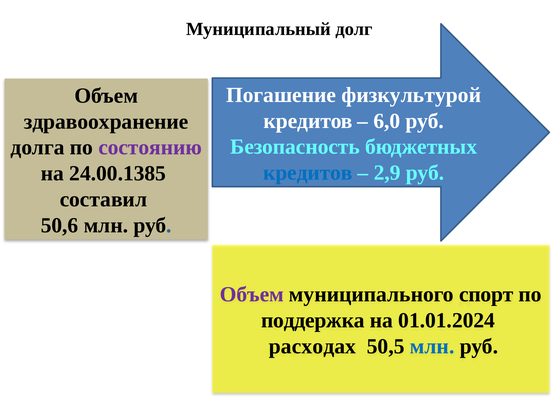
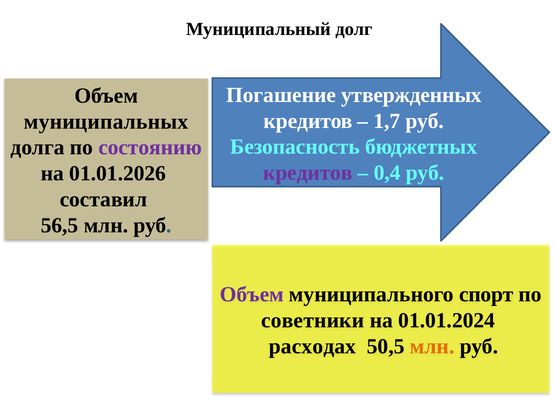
физкультурой: физкультурой -> утвержденных (411, 95)
6,0: 6,0 -> 1,7 (387, 121)
здравоохранение: здравоохранение -> муниципальных (106, 121)
кредитов colour: blue -> purple (308, 173)
2,9: 2,9 -> 0,4 (387, 173)
24.00.1385: 24.00.1385 -> 01.01.2026 (118, 173)
50,6: 50,6 -> 56,5 (60, 225)
поддержка: поддержка -> советники (313, 320)
млн colour: blue -> orange (432, 346)
